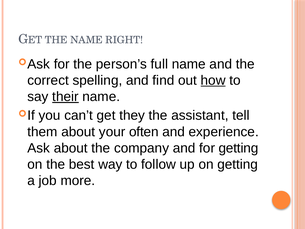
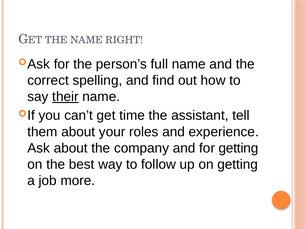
how underline: present -> none (213, 80)
they: they -> time (132, 115)
often: often -> roles (144, 132)
